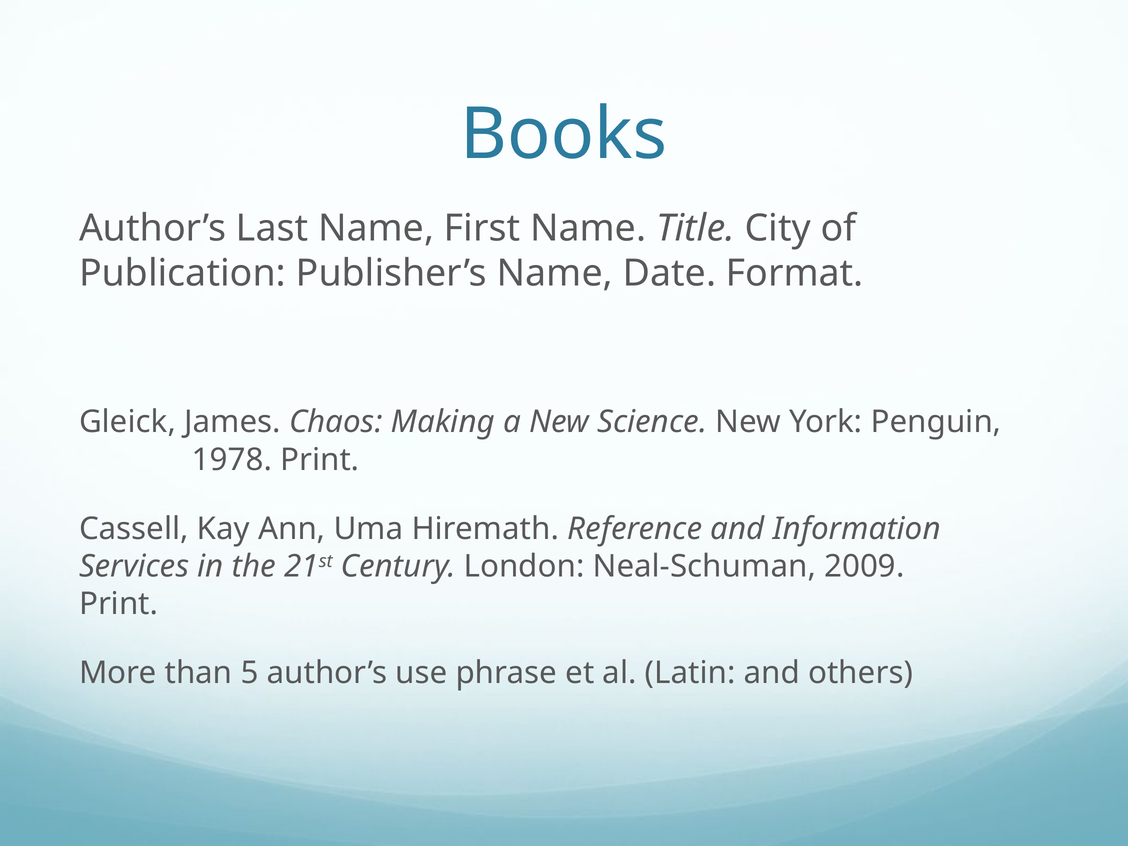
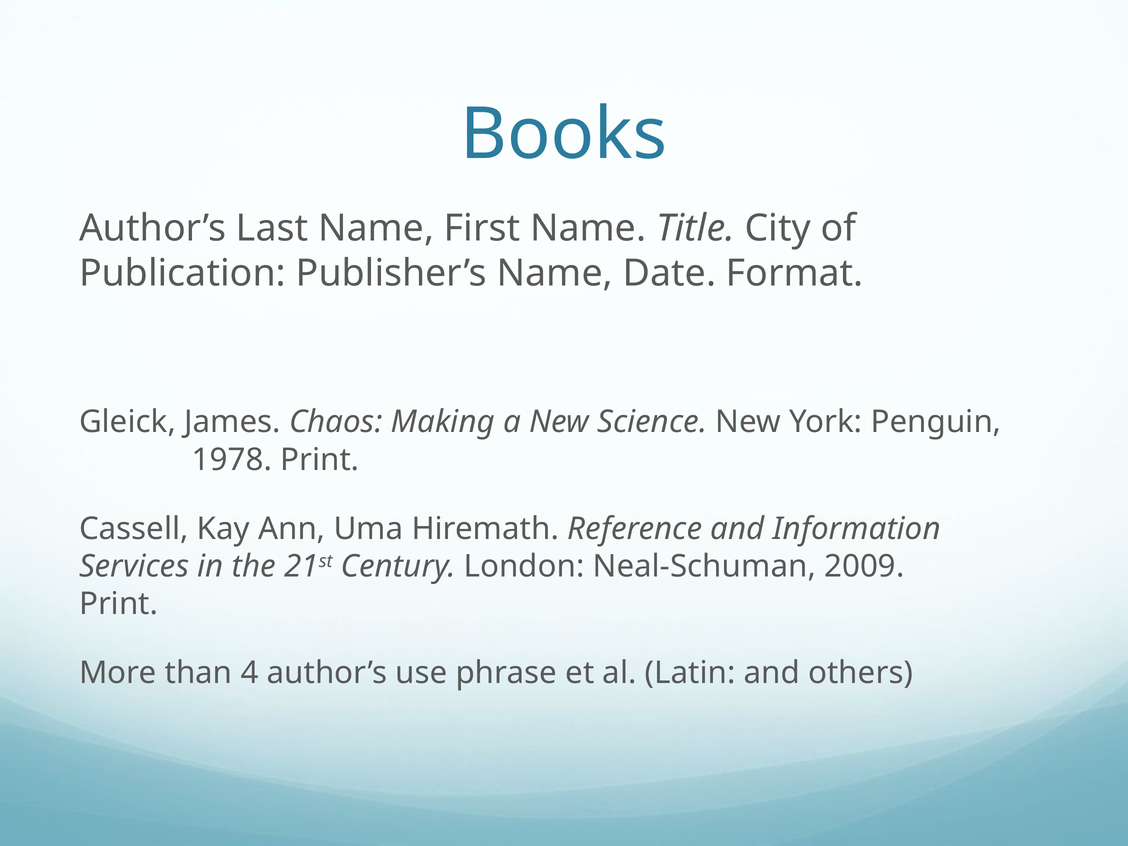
5: 5 -> 4 (250, 673)
